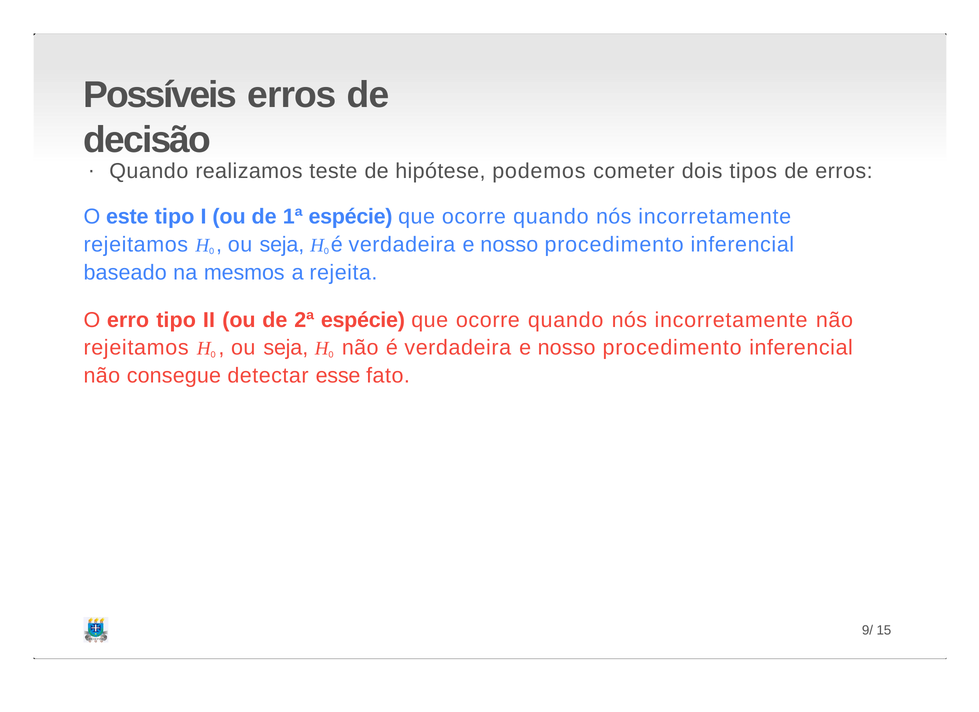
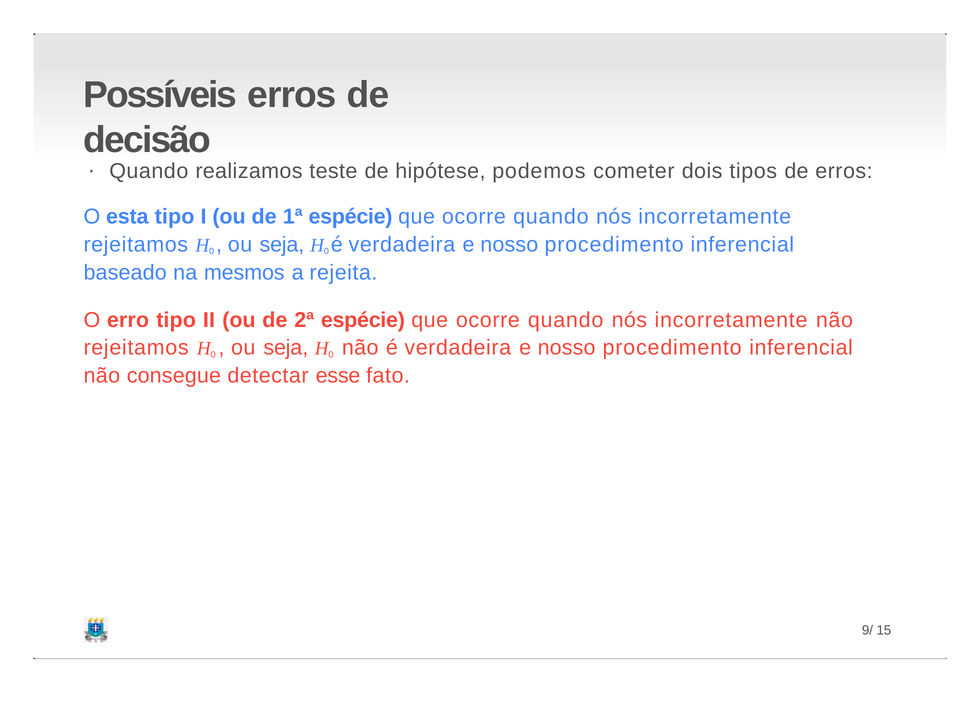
este: este -> esta (127, 217)
